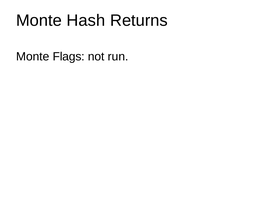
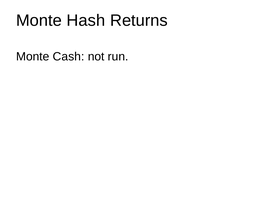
Flags: Flags -> Cash (69, 56)
